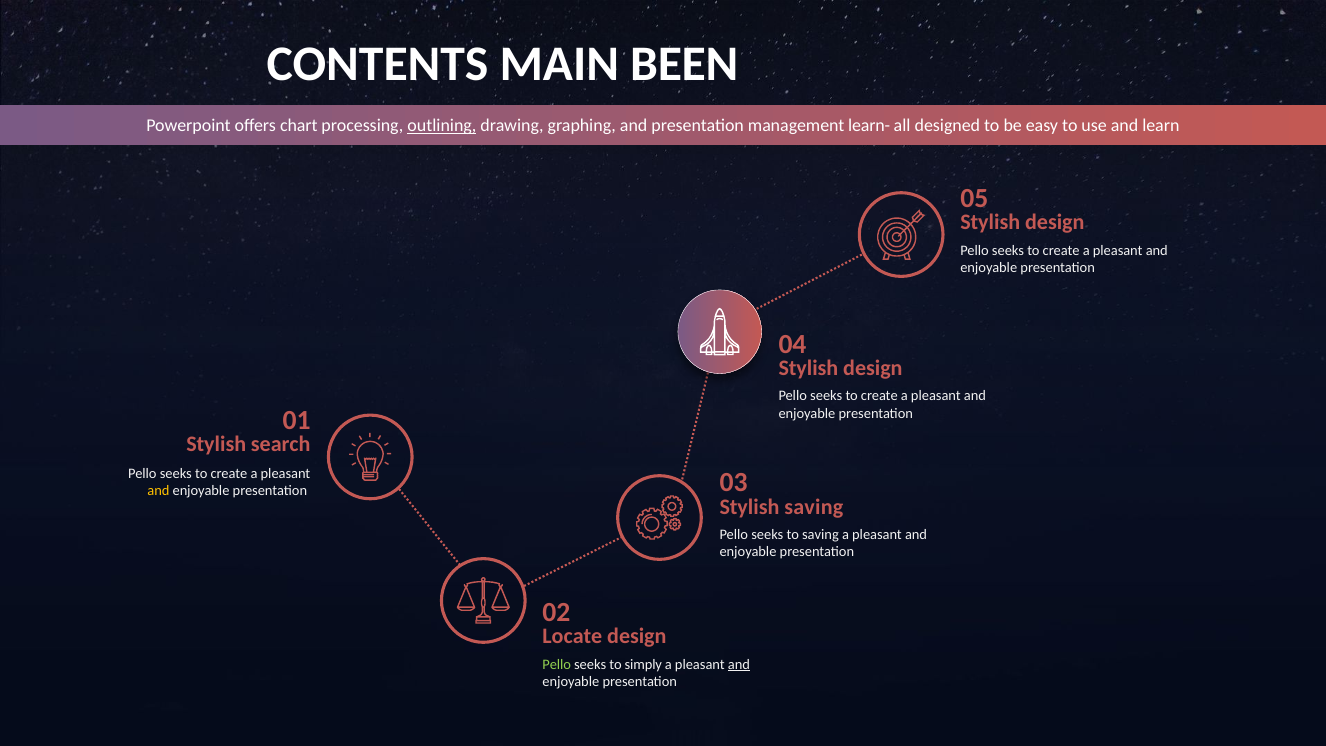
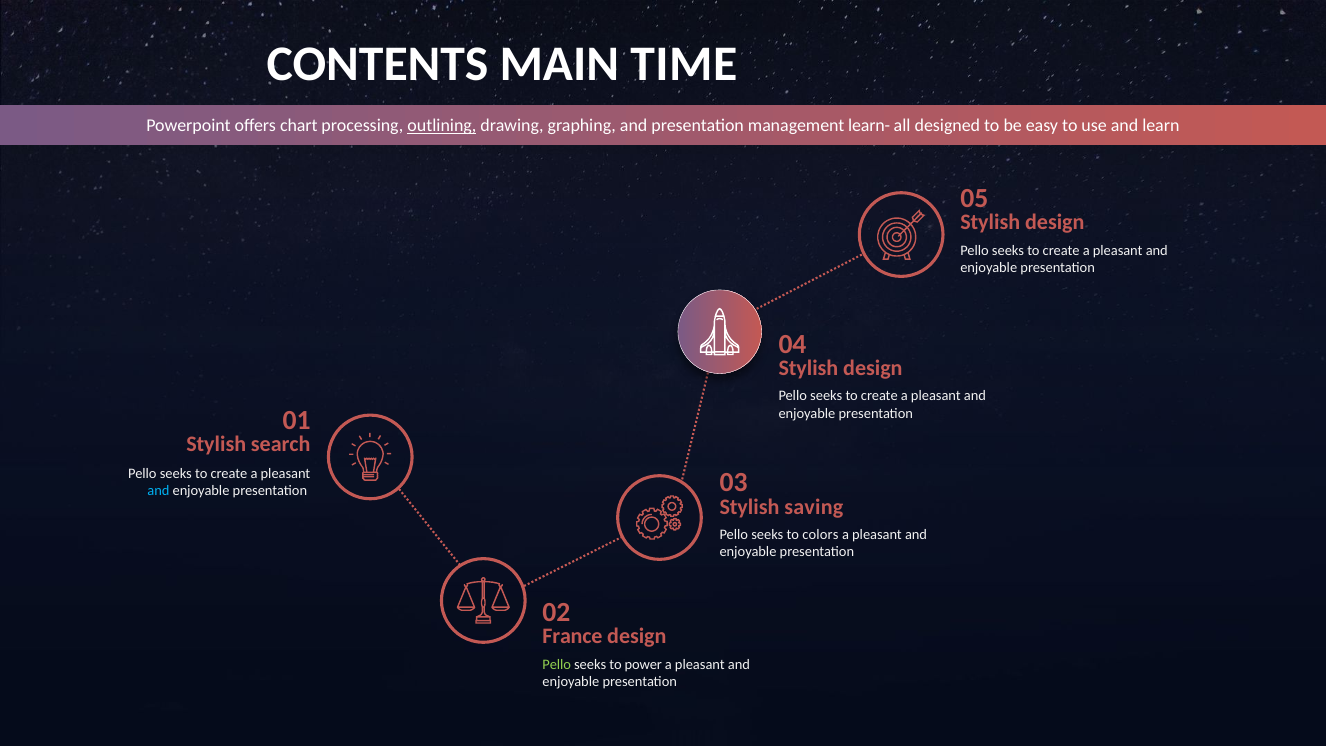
BEEN: BEEN -> TIME (684, 64)
and colour: yellow -> light blue (158, 491)
to saving: saving -> colors (820, 535)
Locate: Locate -> France (572, 636)
simply: simply -> power (643, 664)
and underline: present -> none (739, 664)
